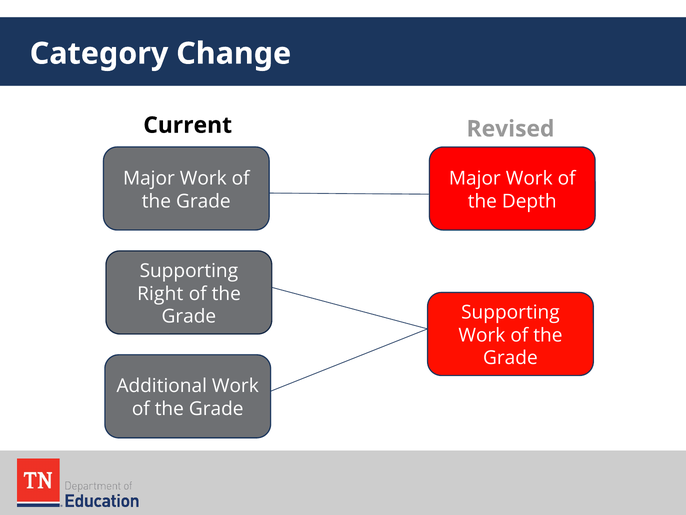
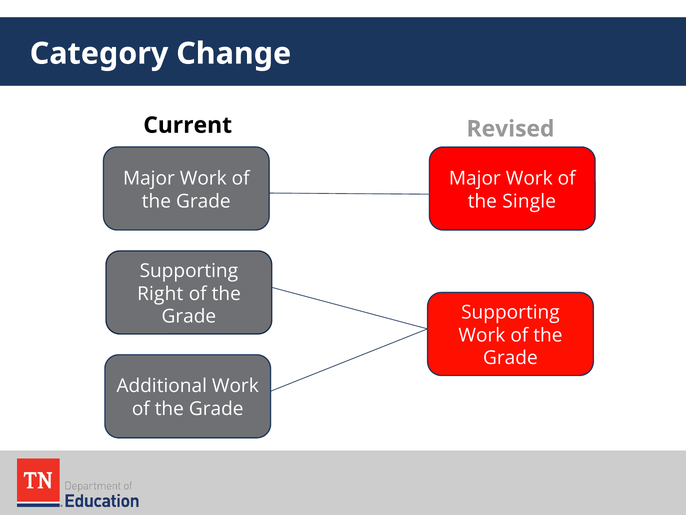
Depth: Depth -> Single (529, 201)
